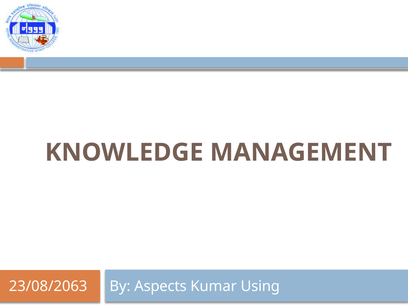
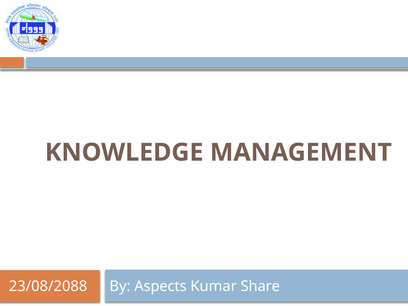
23/08/2063: 23/08/2063 -> 23/08/2088 (48, 286)
Using: Using -> Share (260, 286)
